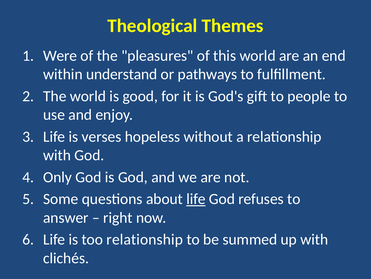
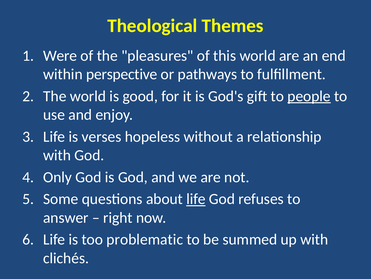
understand: understand -> perspective (122, 74)
people underline: none -> present (309, 96)
too relationship: relationship -> problematic (145, 239)
